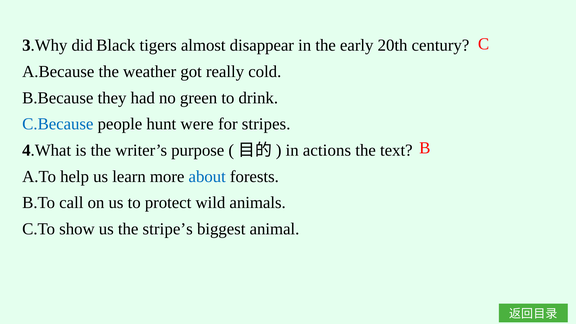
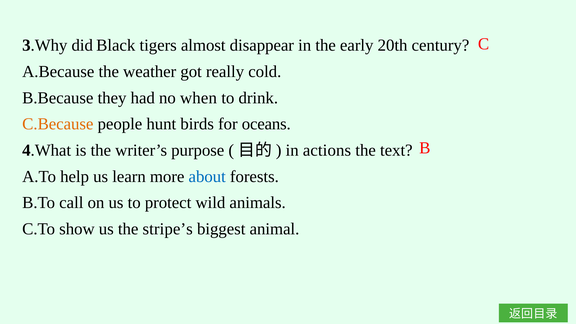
green: green -> when (198, 98)
C.Because colour: blue -> orange (58, 124)
were: were -> birds (197, 124)
stripes: stripes -> oceans (266, 124)
